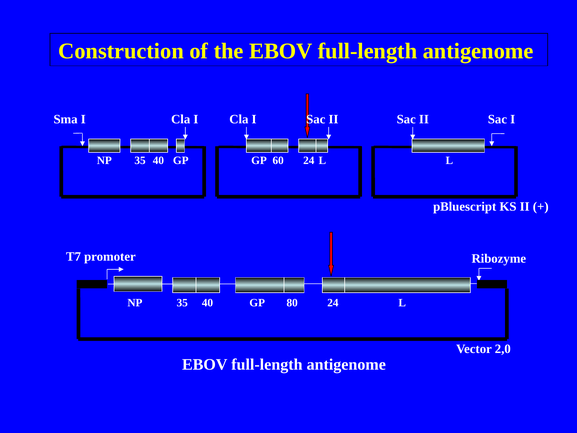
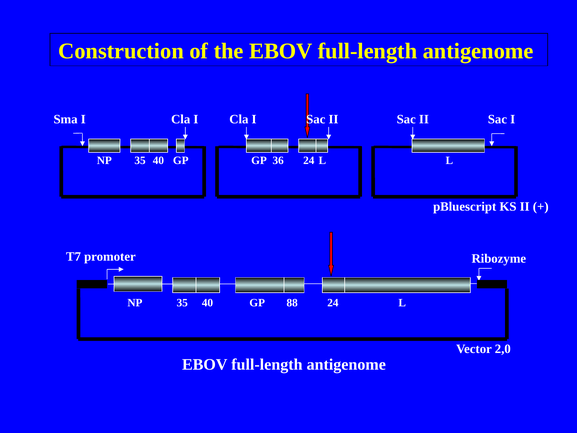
60: 60 -> 36 (278, 160)
80: 80 -> 88 (292, 302)
